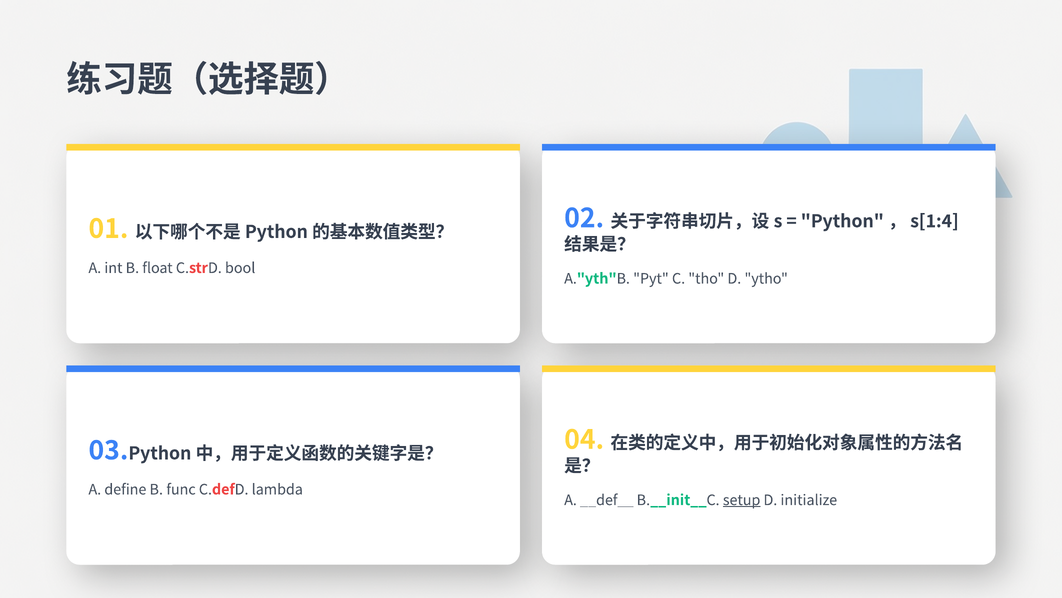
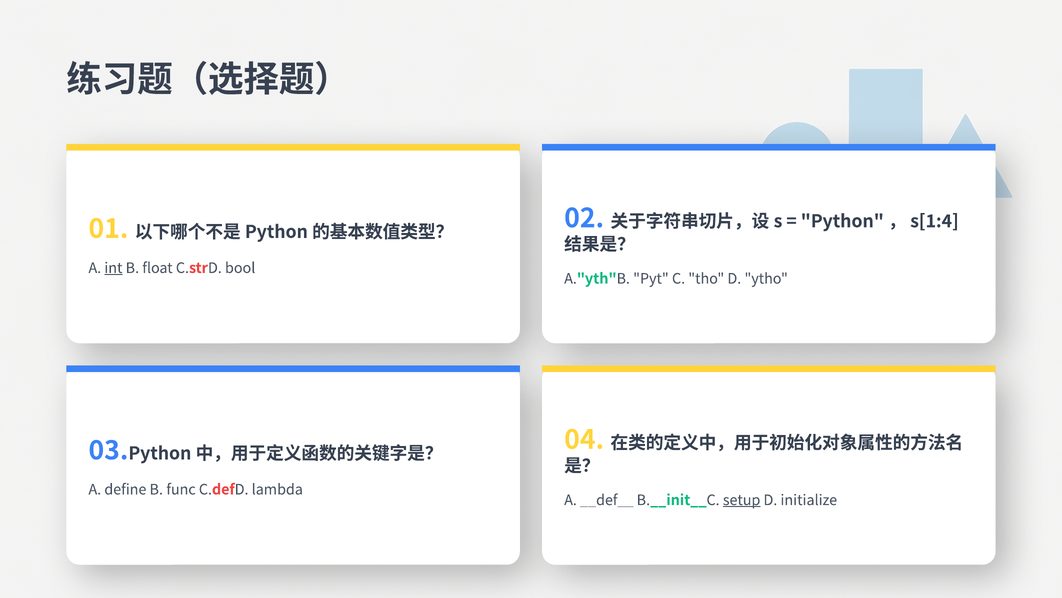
int underline: none -> present (113, 268)
